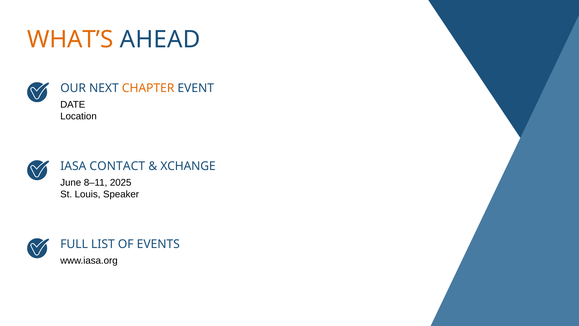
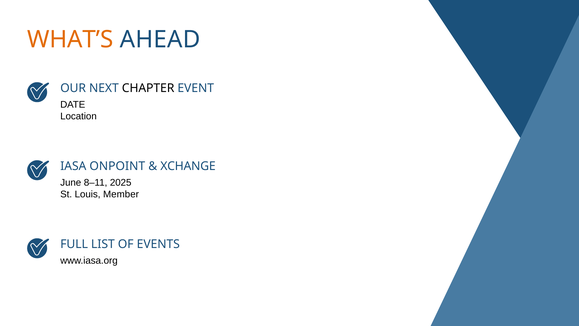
CHAPTER colour: orange -> black (148, 88)
CONTACT: CONTACT -> ONPOINT (117, 166)
Speaker: Speaker -> Member (121, 194)
